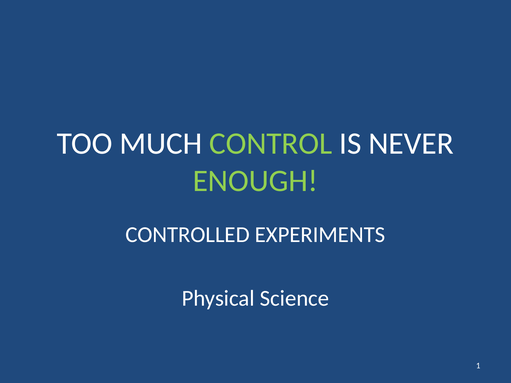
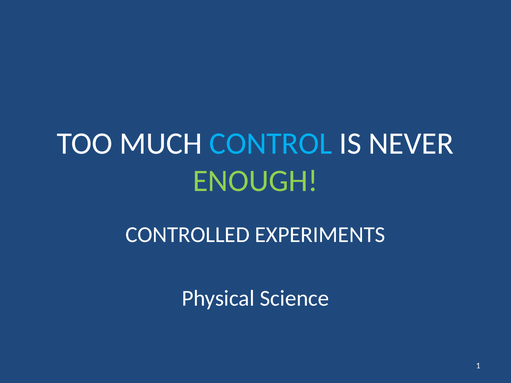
CONTROL colour: light green -> light blue (271, 144)
